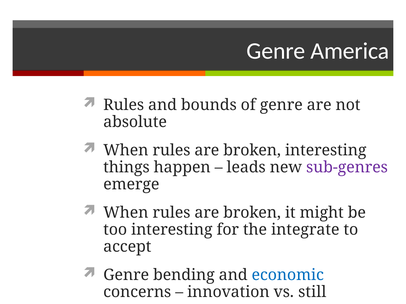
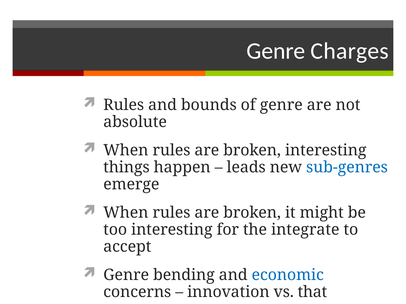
America: America -> Charges (350, 51)
sub-genres colour: purple -> blue (347, 168)
still: still -> that (312, 293)
